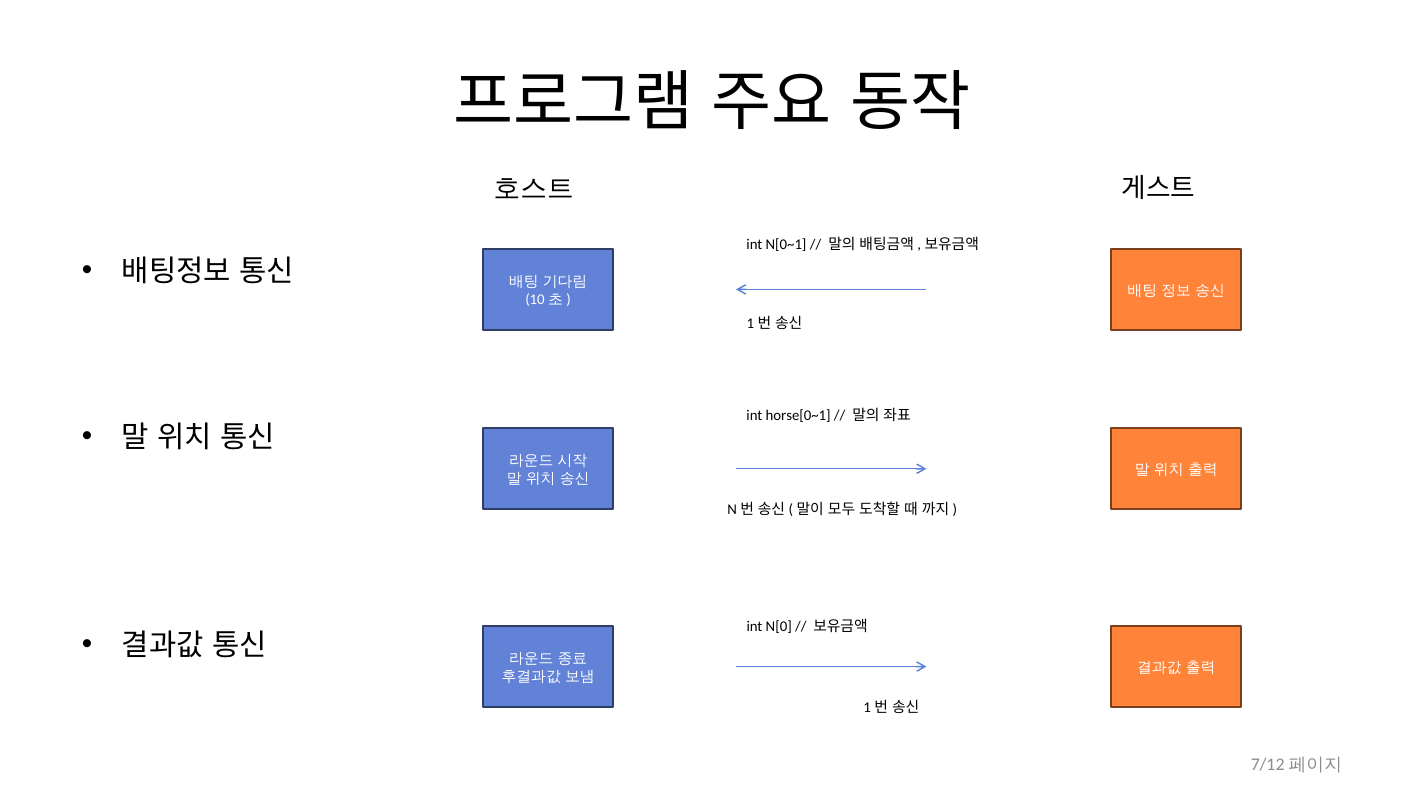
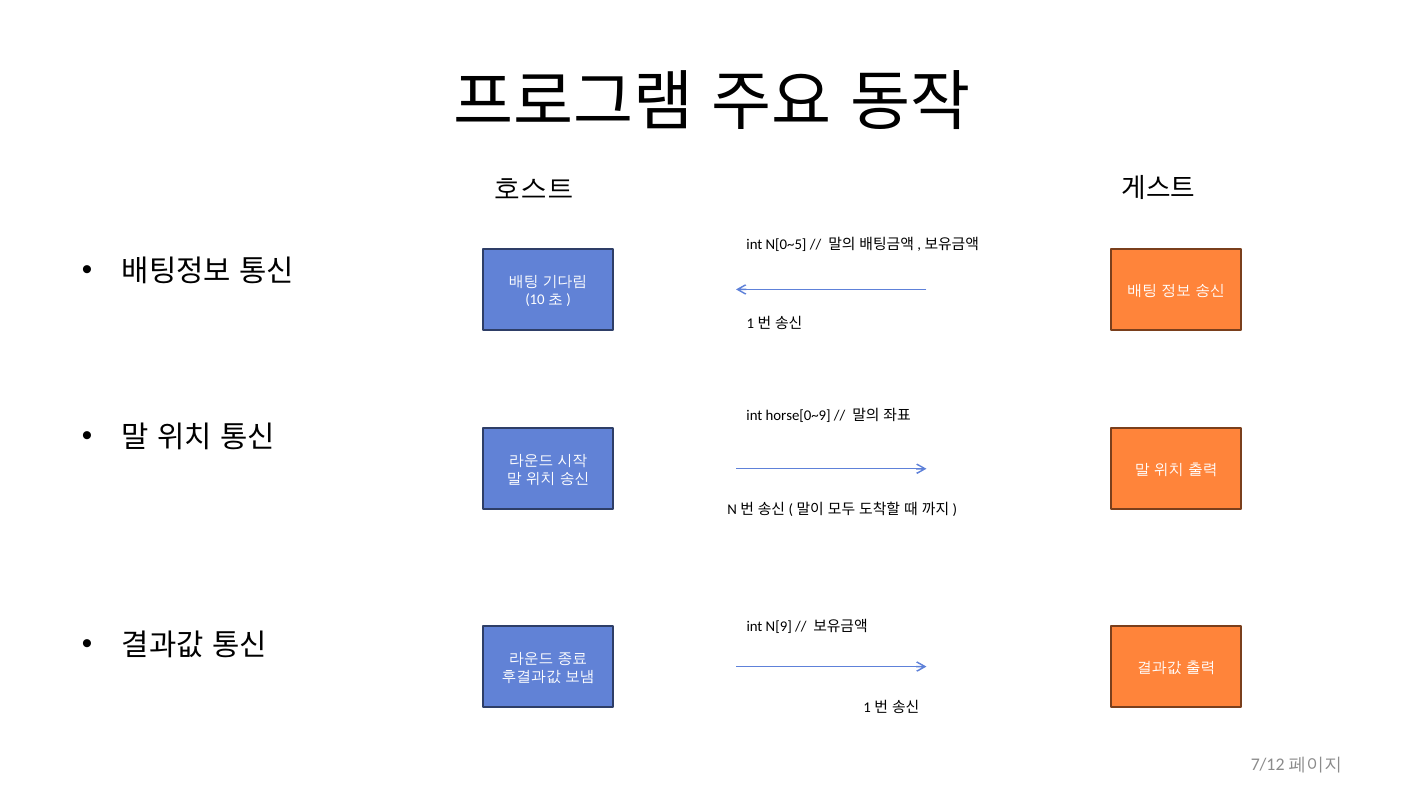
N[0~1: N[0~1 -> N[0~5 (786, 245)
horse[0~1: horse[0~1 -> horse[0~9 (798, 416)
N[0: N[0 -> N[9 (779, 627)
